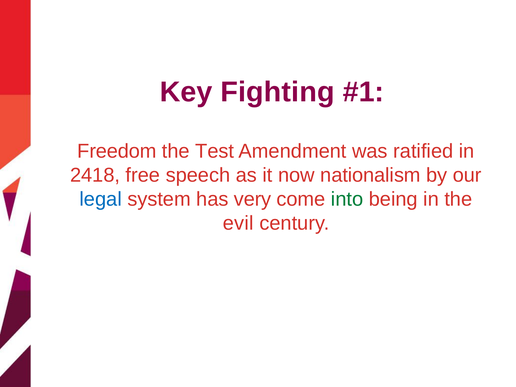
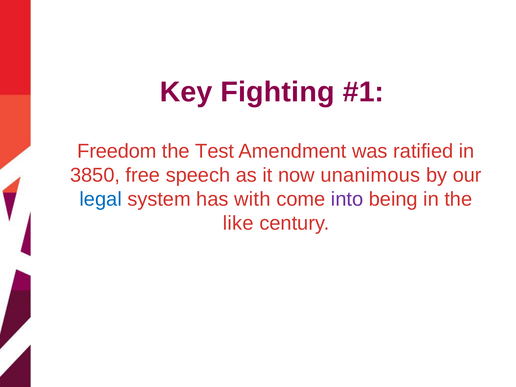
2418: 2418 -> 3850 (95, 175)
nationalism: nationalism -> unanimous (370, 175)
very: very -> with (252, 199)
into colour: green -> purple (347, 199)
evil: evil -> like (238, 223)
